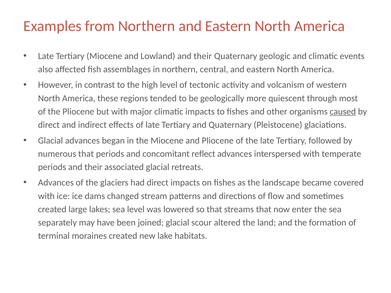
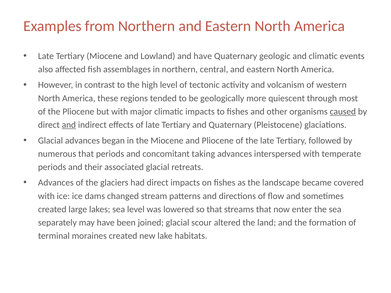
their: their -> have (203, 56)
and underline: none -> present (69, 125)
reflect: reflect -> taking (203, 154)
